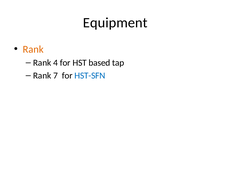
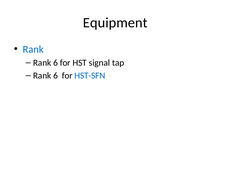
Rank colour: orange -> blue (33, 49)
4: 4 -> 6 (56, 63)
based: based -> signal (99, 63)
7: 7 -> 6 (56, 75)
